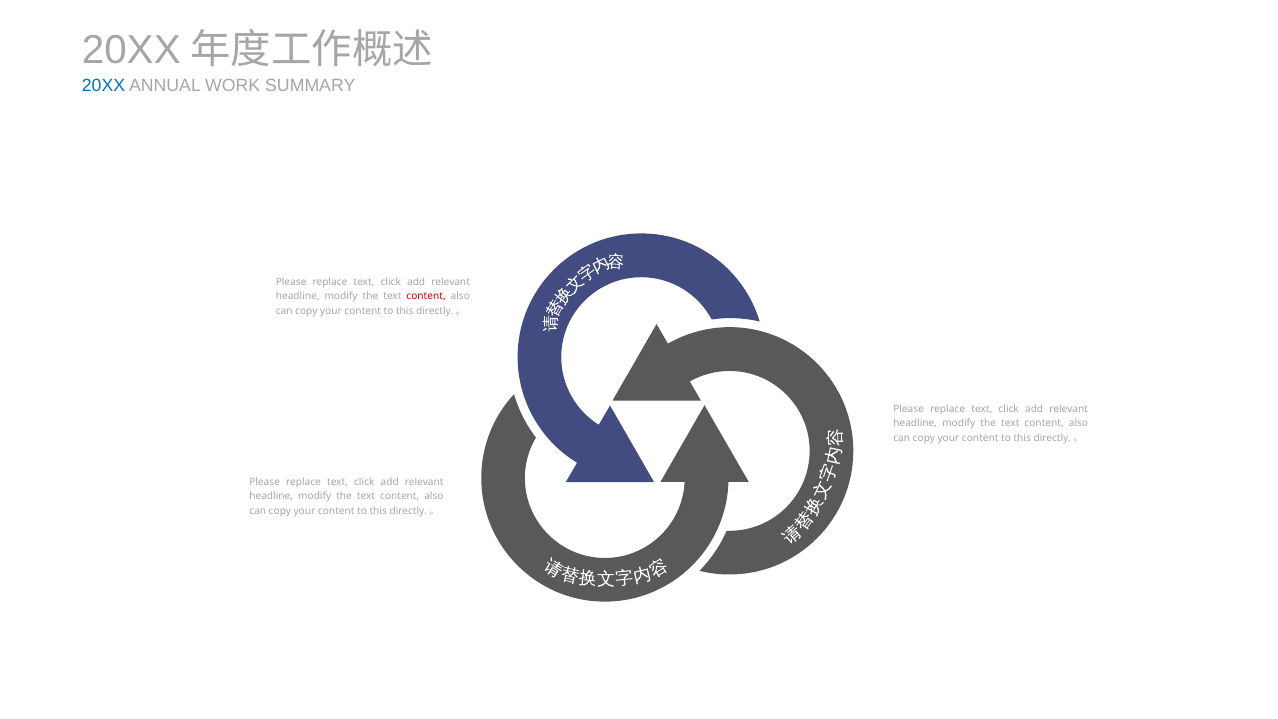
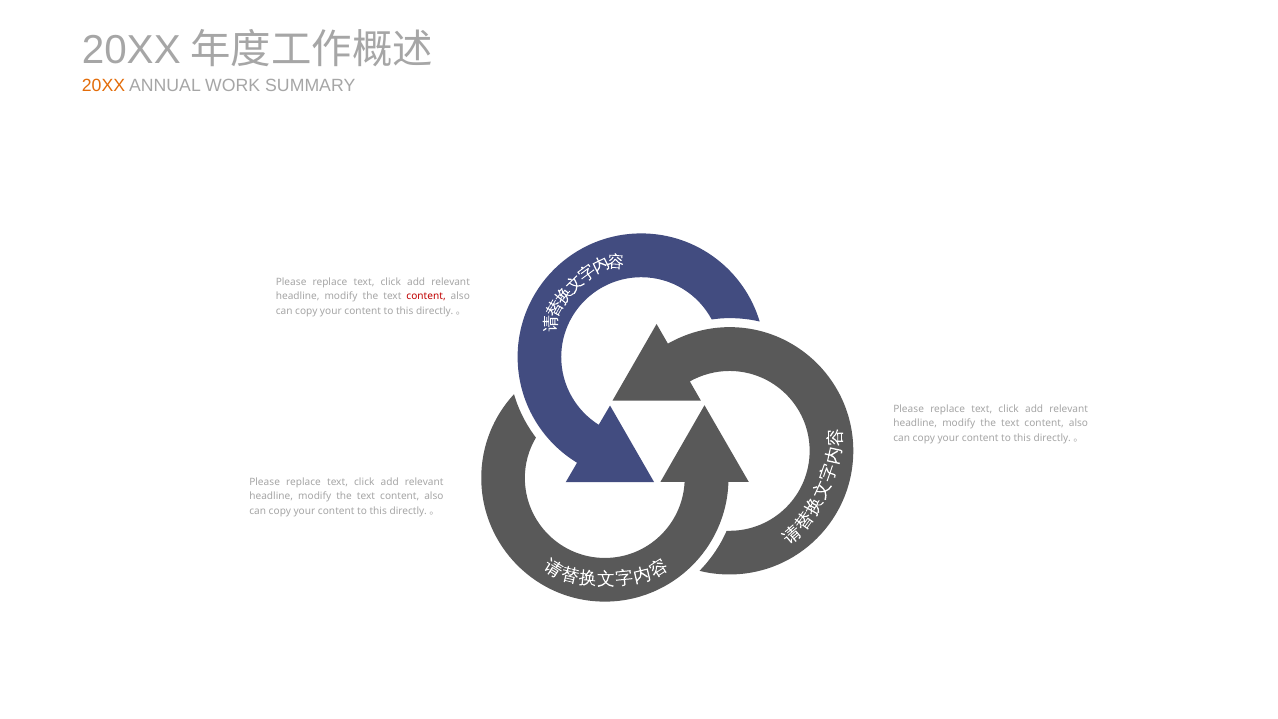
20XX colour: blue -> orange (104, 86)
